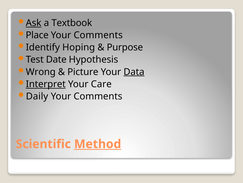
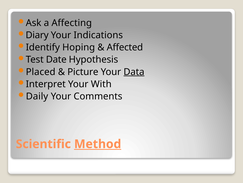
Ask underline: present -> none (34, 23)
Textbook: Textbook -> Affecting (72, 23)
Place: Place -> Diary (37, 35)
Comments: Comments -> Indications (98, 35)
Purpose: Purpose -> Affected (125, 47)
Wrong: Wrong -> Placed (41, 72)
Interpret underline: present -> none (46, 84)
Care: Care -> With (101, 84)
